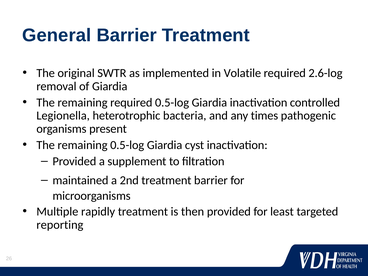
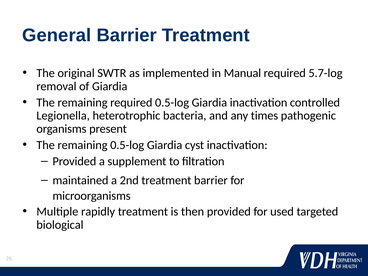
Volatile: Volatile -> Manual (242, 73)
2.6-log: 2.6-log -> 5.7-log (325, 73)
least: least -> used (282, 212)
reporting: reporting -> biological (60, 225)
